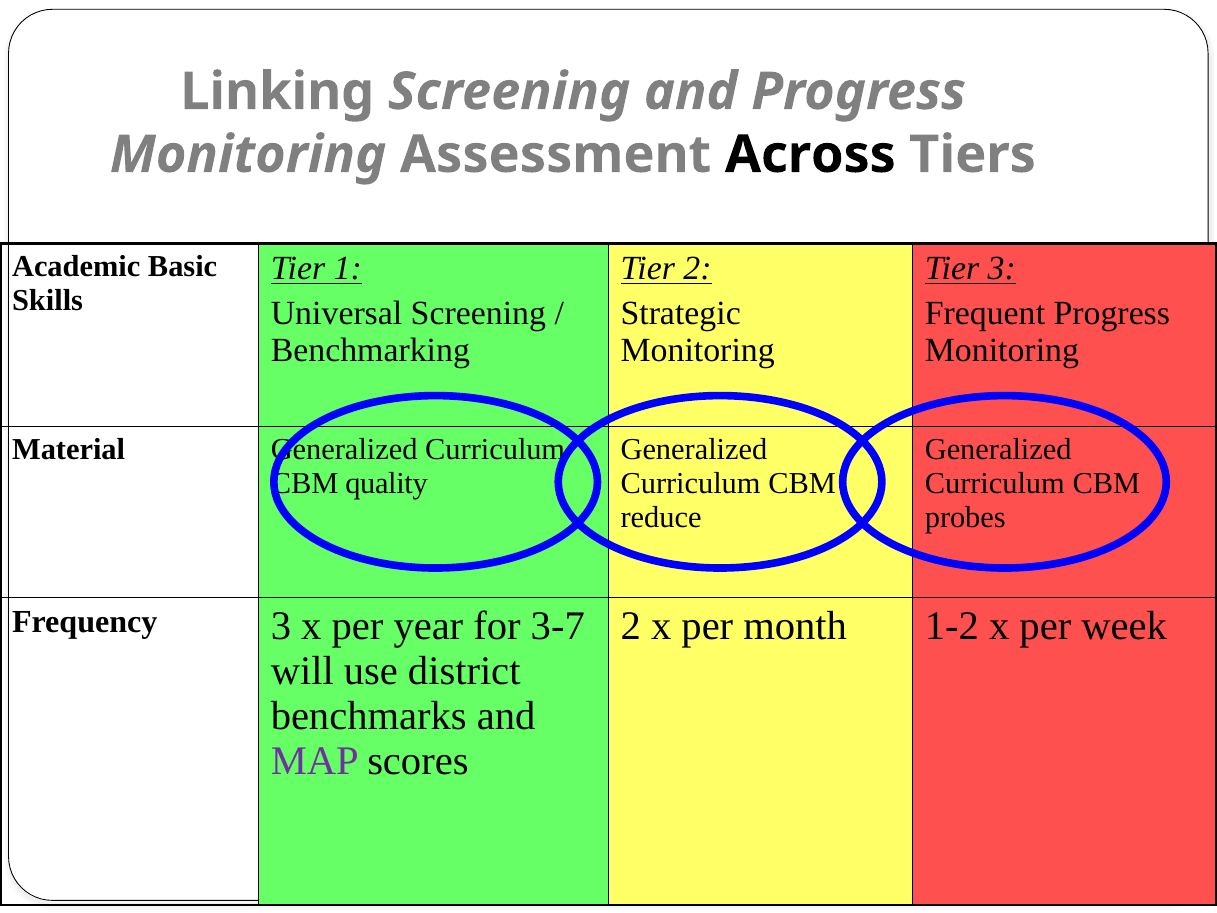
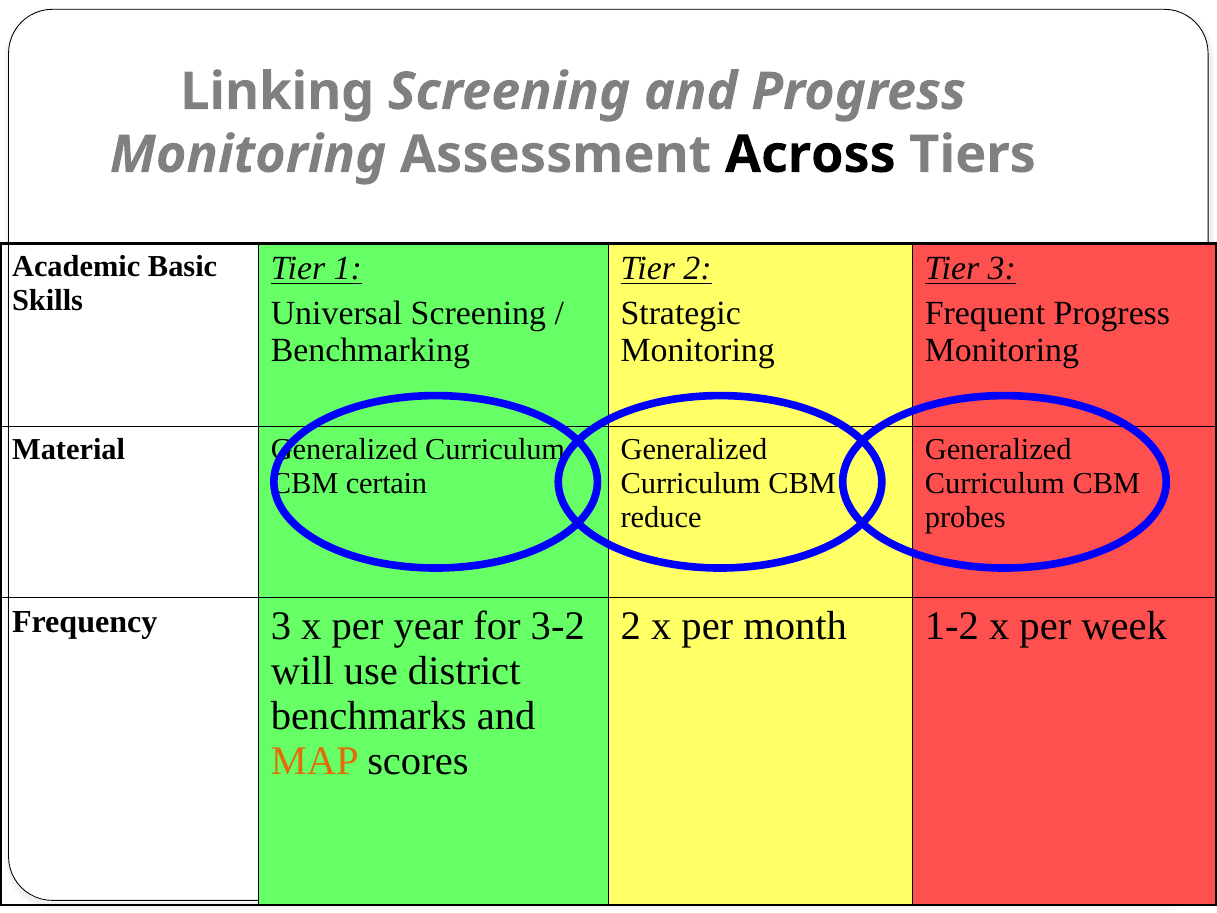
quality: quality -> certain (386, 483)
3-7: 3-7 -> 3-2 (558, 626)
MAP colour: purple -> orange (315, 761)
